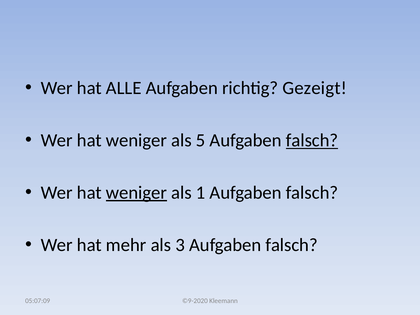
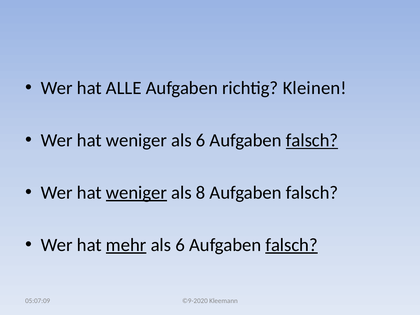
Gezeigt: Gezeigt -> Kleinen (315, 88)
weniger als 5: 5 -> 6 (201, 140)
1: 1 -> 8 (201, 193)
mehr underline: none -> present (126, 245)
3: 3 -> 6 (180, 245)
falsch underline: none -> present (292, 245)
